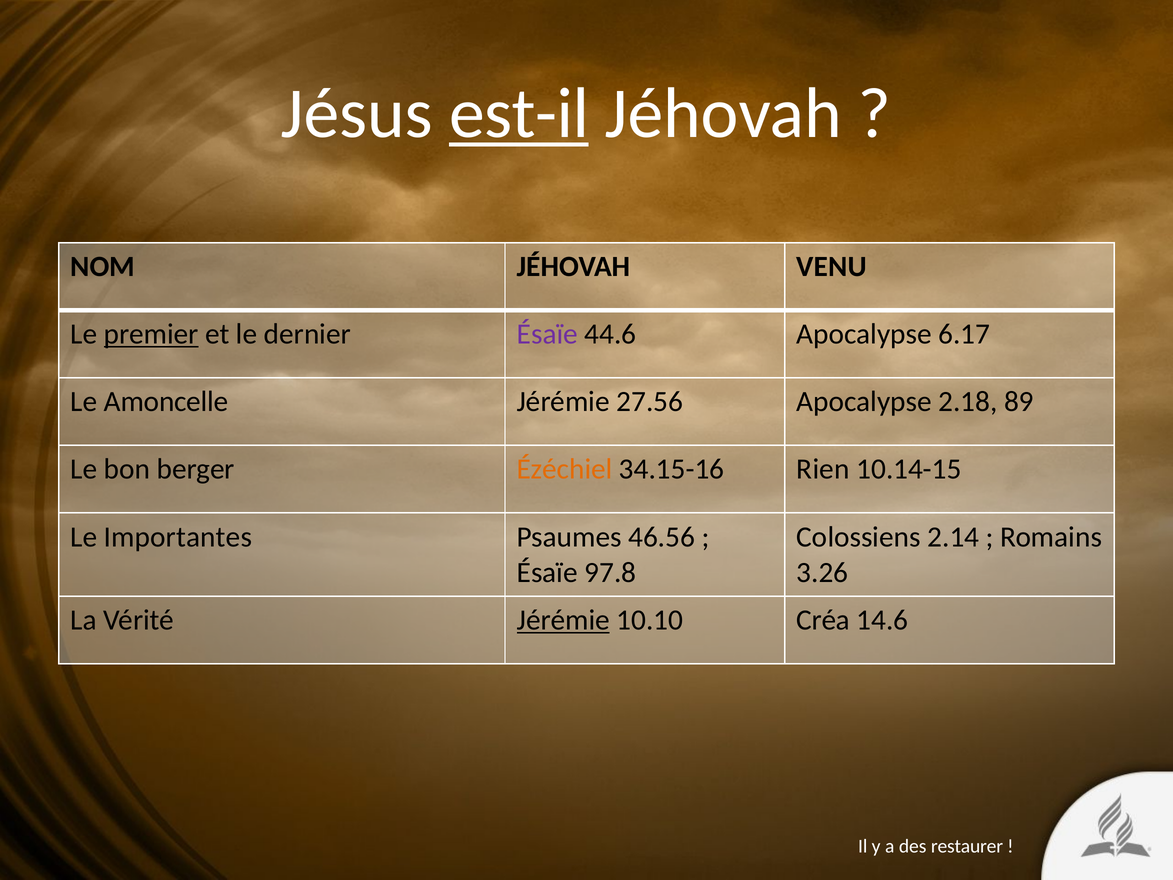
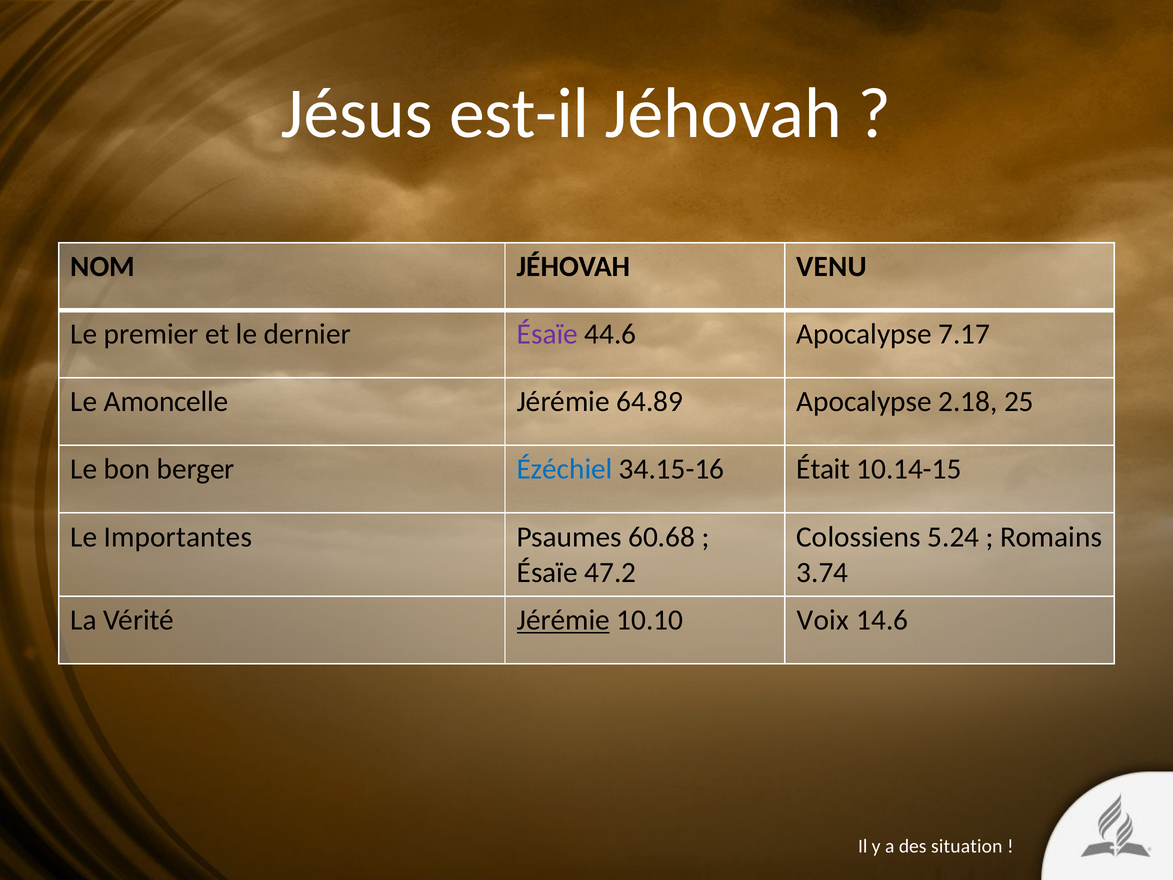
est-il underline: present -> none (519, 114)
premier underline: present -> none (151, 334)
6.17: 6.17 -> 7.17 (964, 334)
27.56: 27.56 -> 64.89 (650, 402)
89: 89 -> 25 (1019, 402)
Ézéchiel colour: orange -> blue (565, 469)
Rien: Rien -> Était (823, 469)
46.56: 46.56 -> 60.68 (662, 537)
2.14: 2.14 -> 5.24 (953, 537)
97.8: 97.8 -> 47.2 (610, 572)
3.26: 3.26 -> 3.74 (822, 572)
Créa: Créa -> Voix (823, 620)
restaurer: restaurer -> situation (967, 846)
